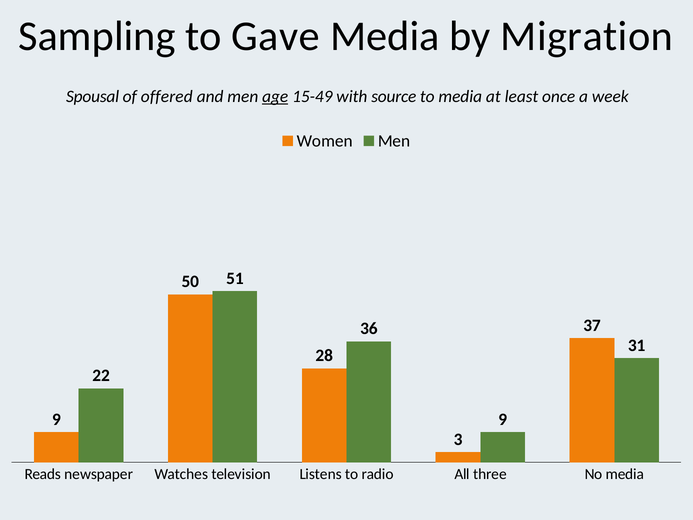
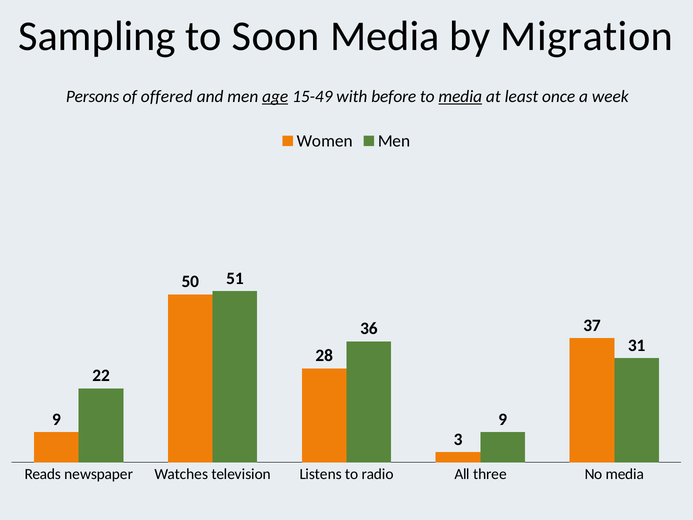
Gave: Gave -> Soon (276, 36)
Spousal: Spousal -> Persons (93, 97)
source: source -> before (394, 97)
media underline: none -> present (460, 97)
